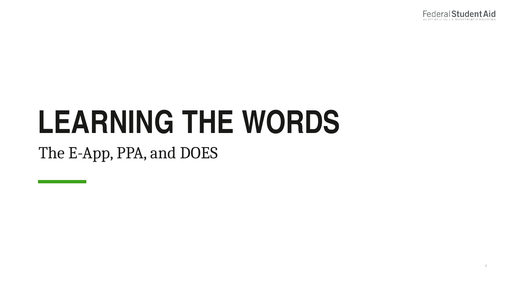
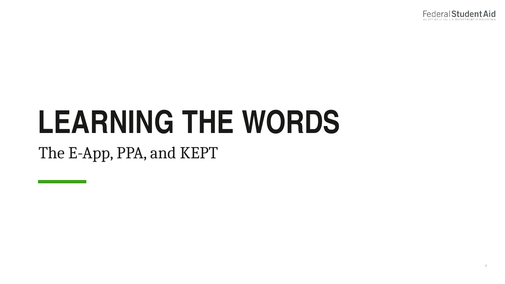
DOES: DOES -> KEPT (199, 153)
